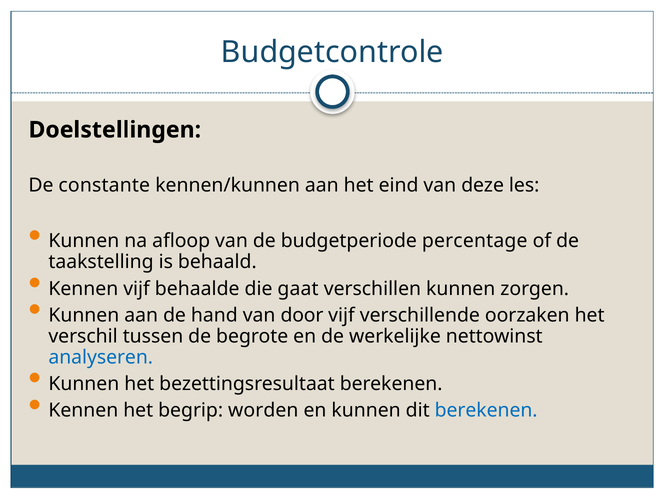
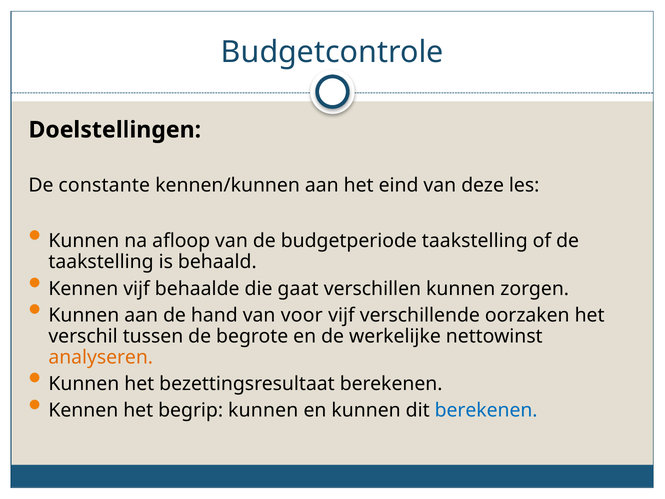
budgetperiode percentage: percentage -> taakstelling (475, 241)
door: door -> voor (302, 315)
analyseren colour: blue -> orange (101, 357)
begrip worden: worden -> kunnen (263, 410)
